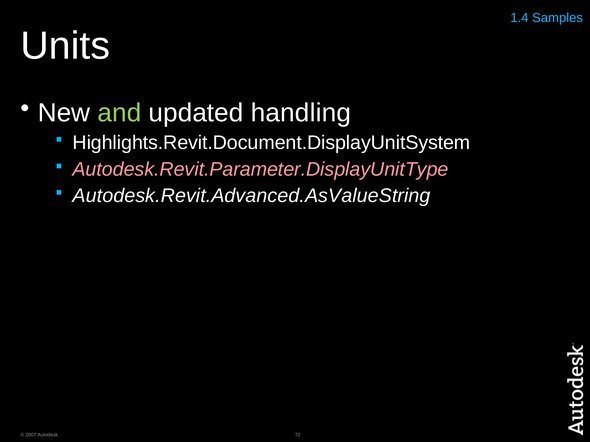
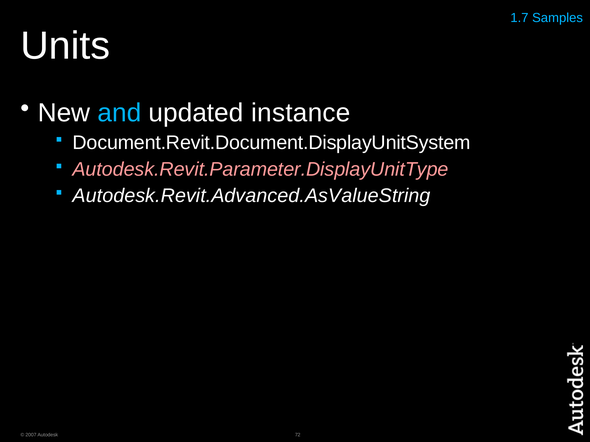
1.4: 1.4 -> 1.7 (519, 18)
and colour: light green -> light blue (119, 113)
handling: handling -> instance (301, 113)
Highlights.Revit.Document.DisplayUnitSystem: Highlights.Revit.Document.DisplayUnitSystem -> Document.Revit.Document.DisplayUnitSystem (272, 143)
